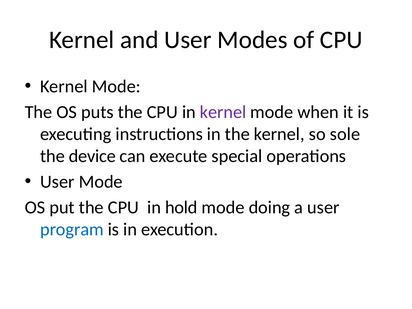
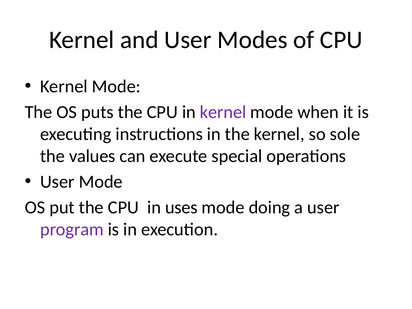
device: device -> values (92, 156)
hold: hold -> uses (181, 207)
program colour: blue -> purple (72, 229)
